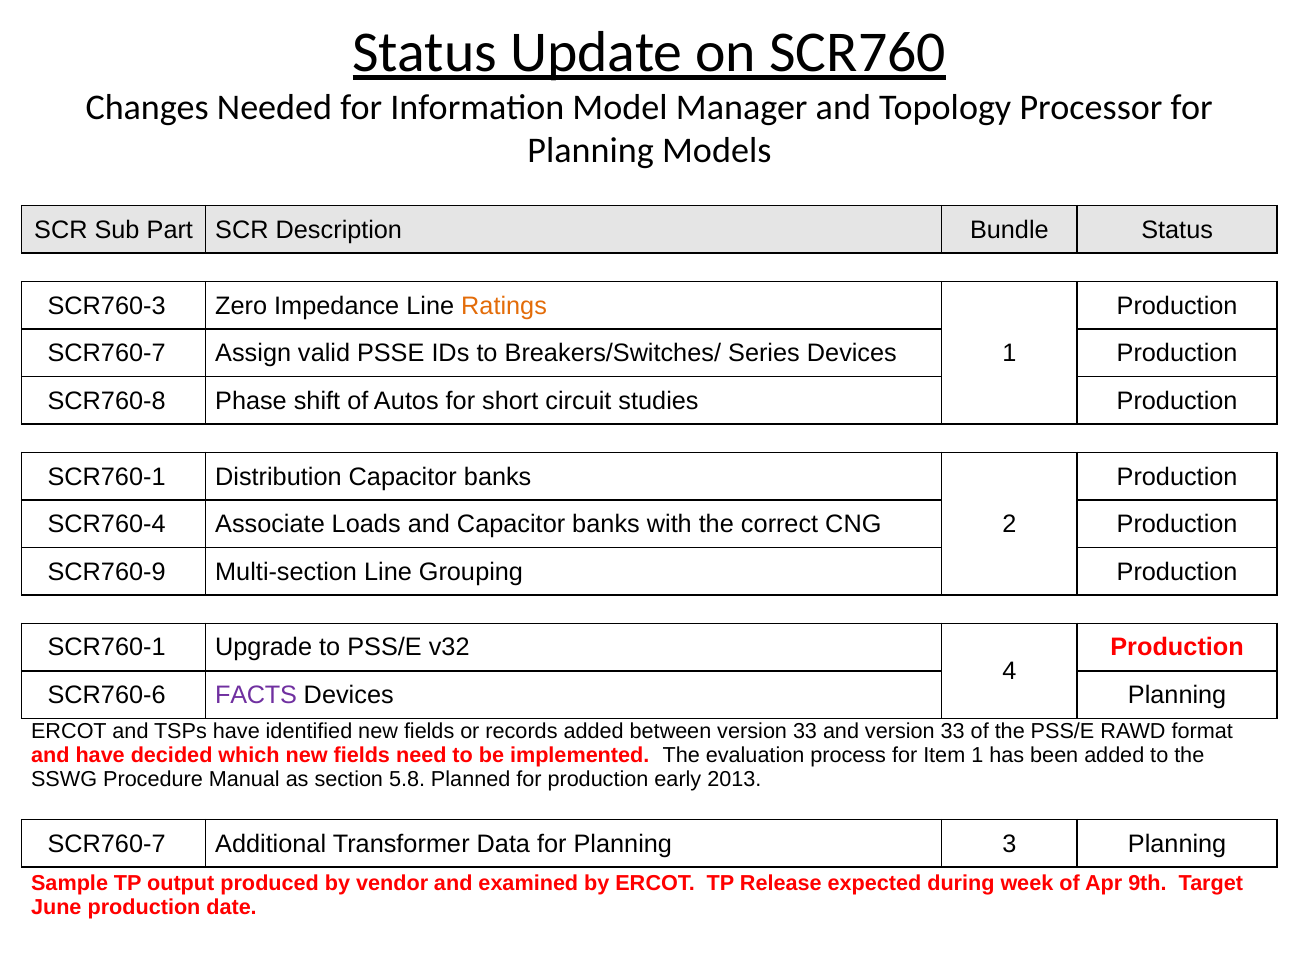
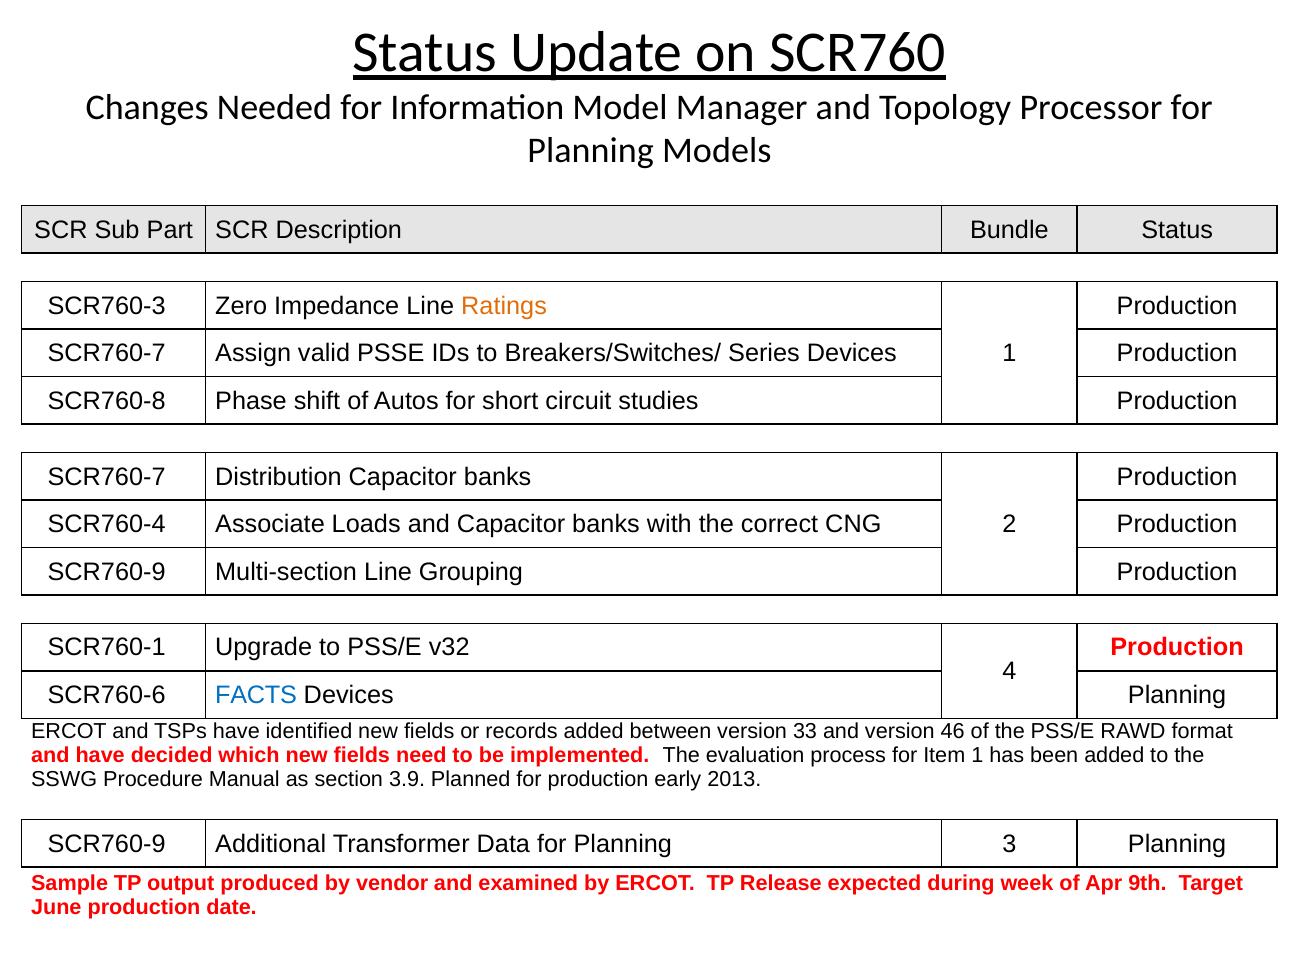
SCR760-1: SCR760-1 -> SCR760-7 (107, 477)
FACTS colour: purple -> blue (256, 695)
and version 33: 33 -> 46 (953, 731)
5.8: 5.8 -> 3.9 (407, 780)
SCR760-7: SCR760-7 -> SCR760-9 (107, 844)
